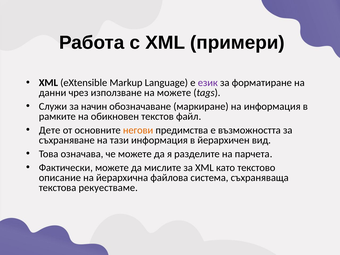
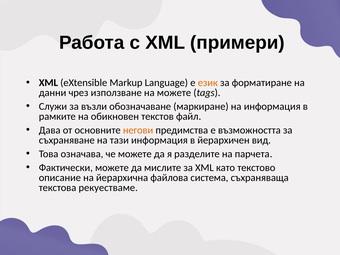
език colour: purple -> orange (208, 83)
начин: начин -> възли (94, 106)
Дете: Дете -> Дава (50, 130)
